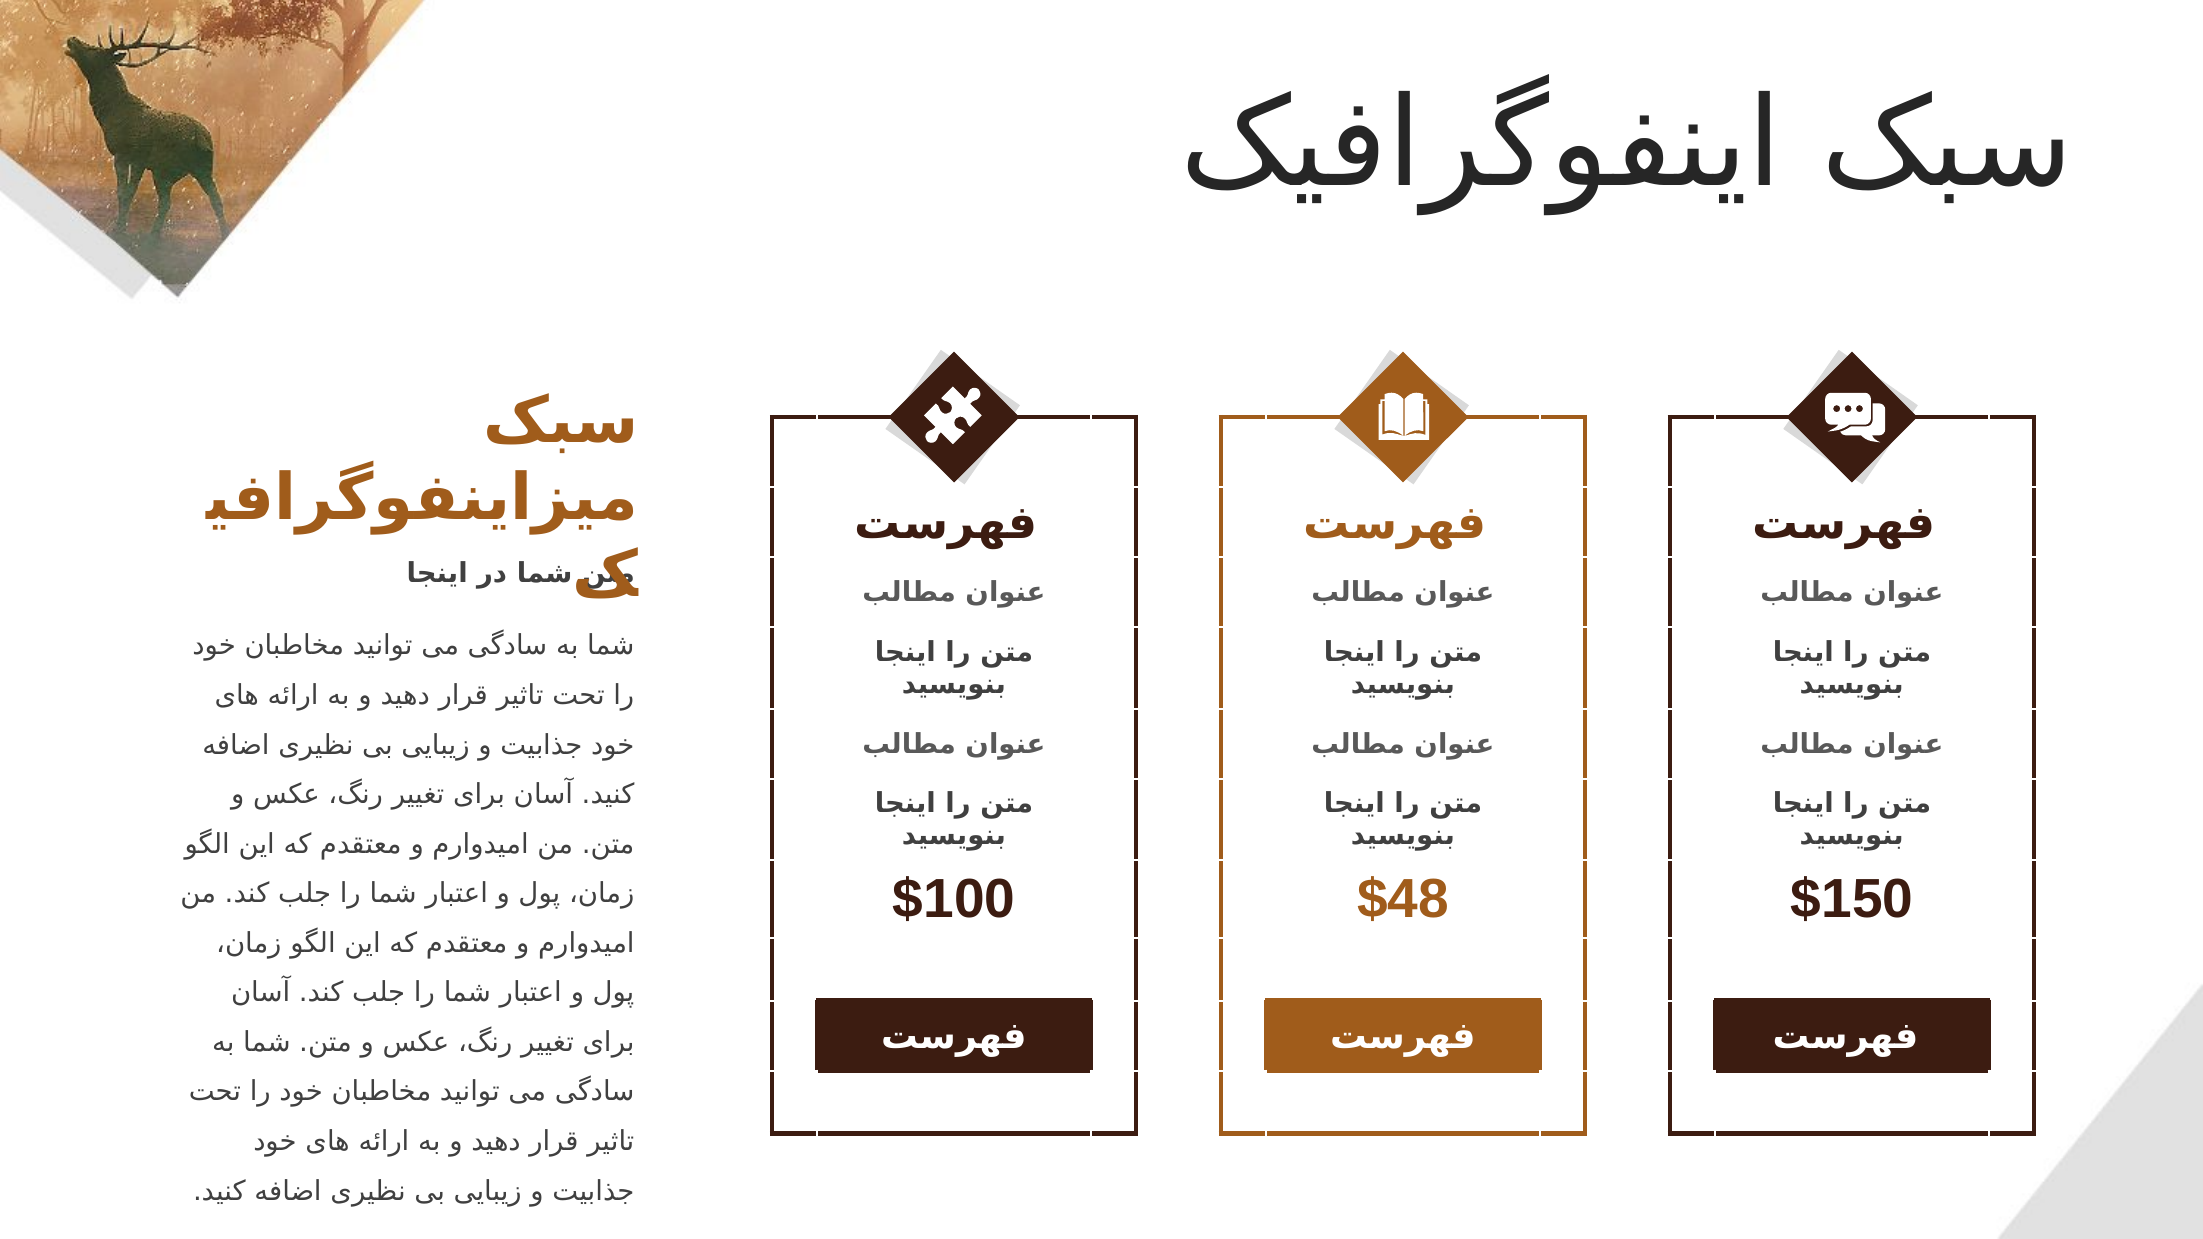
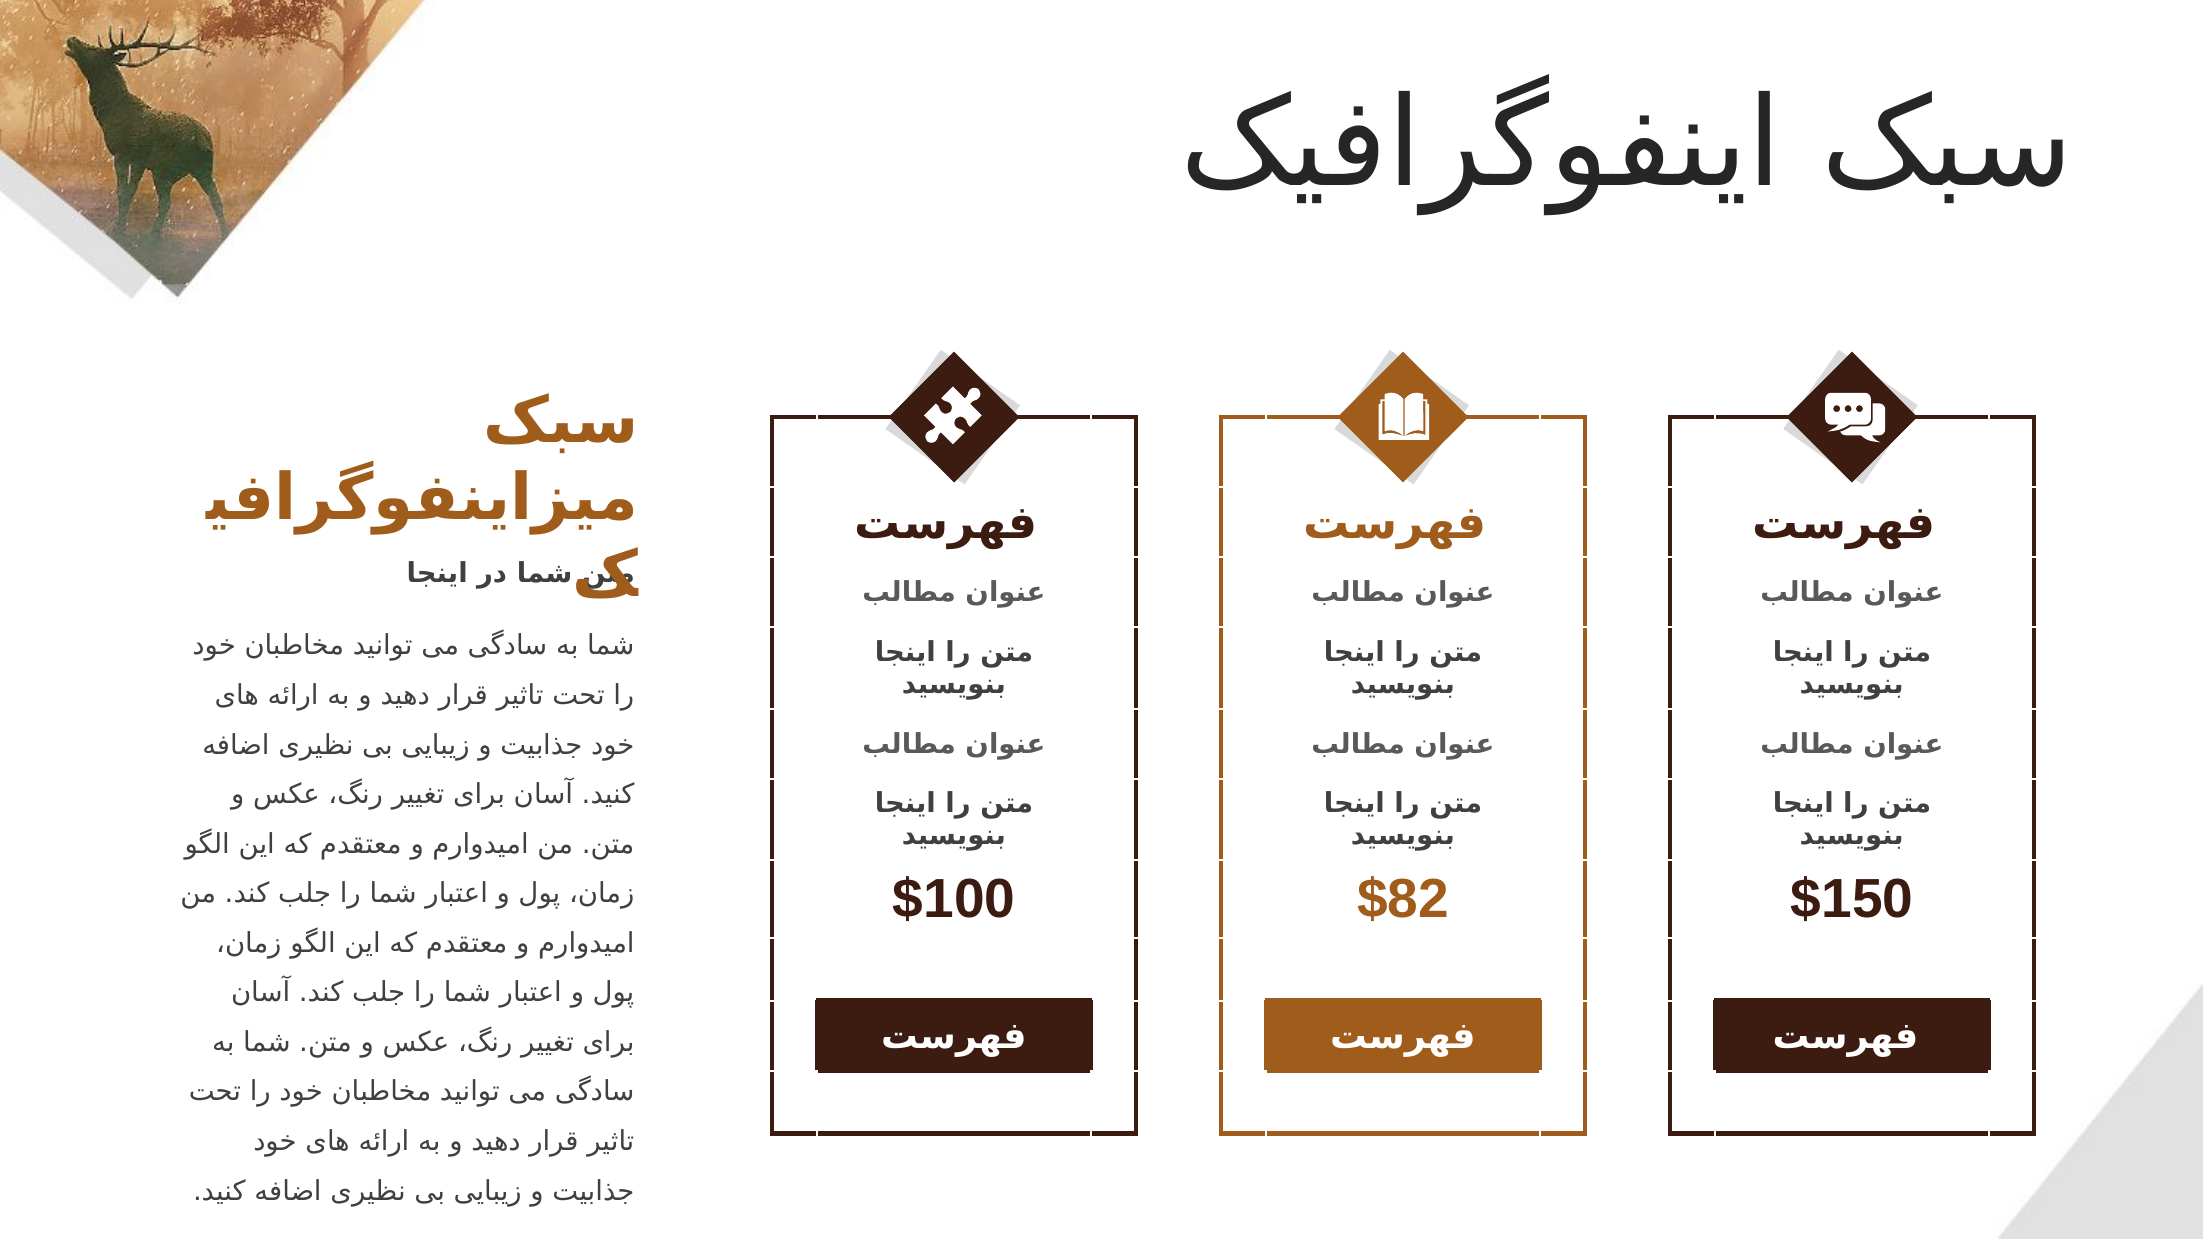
$48: $48 -> $82 (1403, 900)
